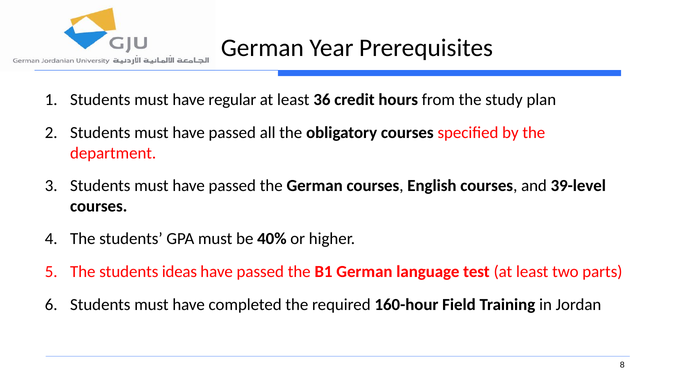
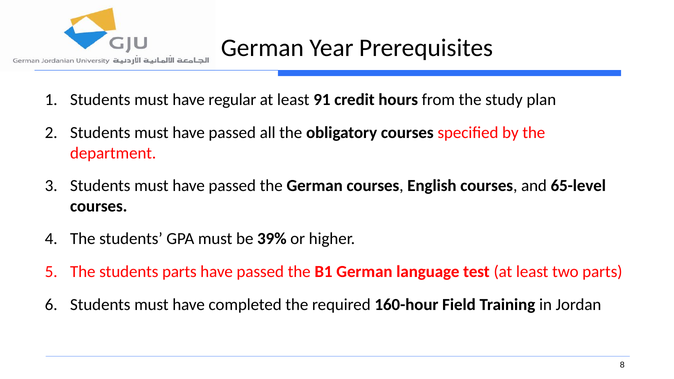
36: 36 -> 91 (322, 100)
39-level: 39-level -> 65-level (578, 186)
40%: 40% -> 39% (272, 239)
students ideas: ideas -> parts (179, 272)
